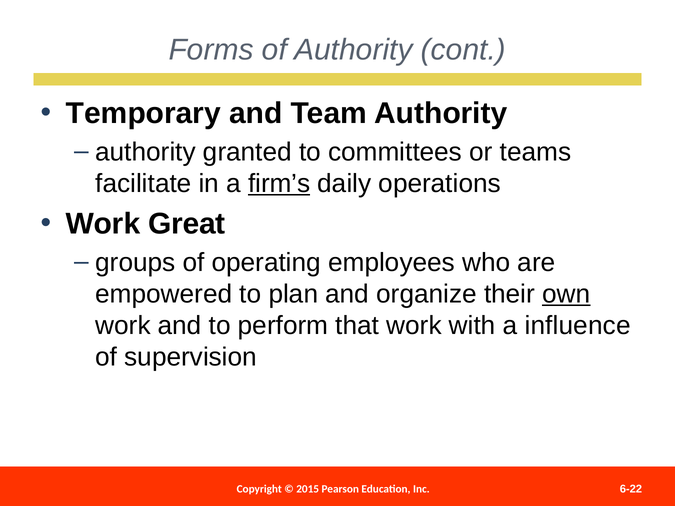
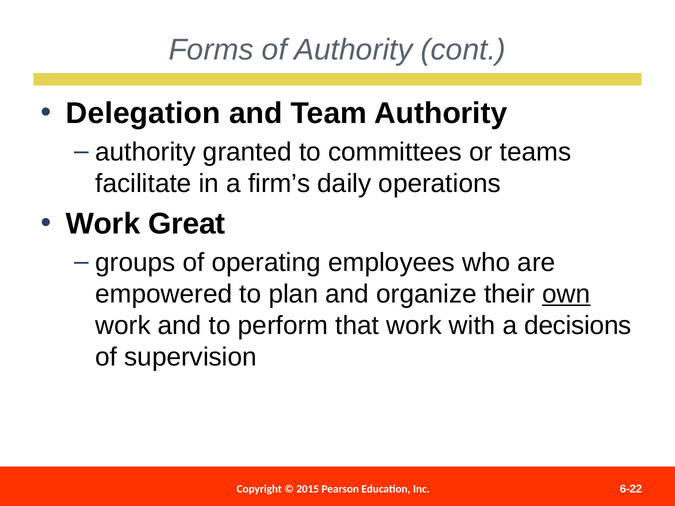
Temporary: Temporary -> Delegation (143, 113)
firm’s underline: present -> none (279, 184)
influence: influence -> decisions (578, 326)
